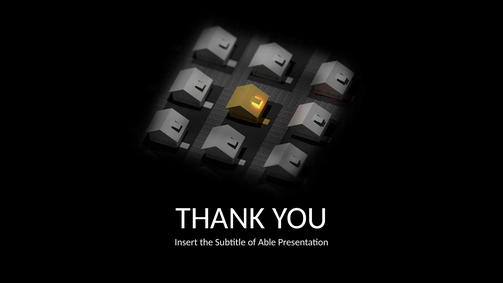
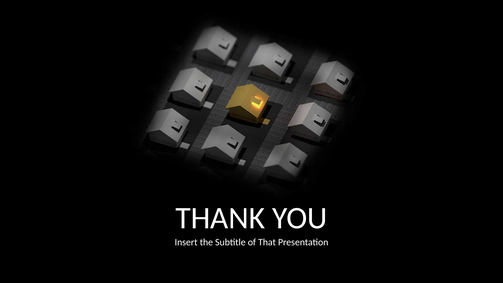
Able: Able -> That (267, 242)
